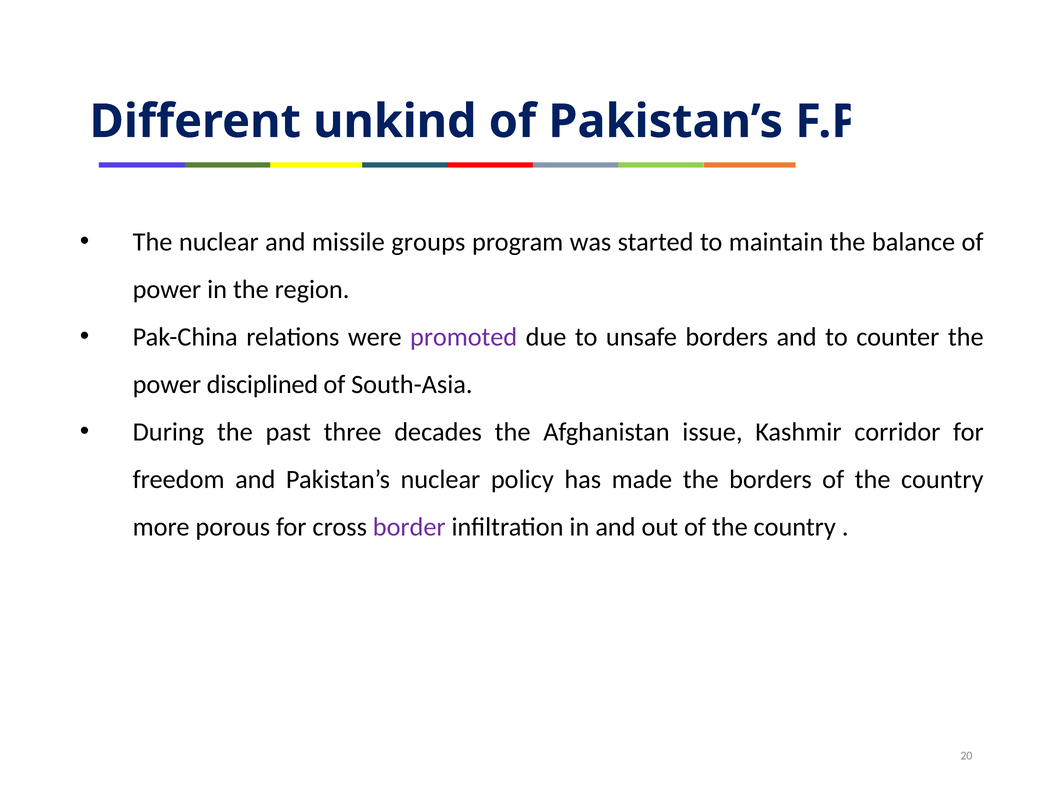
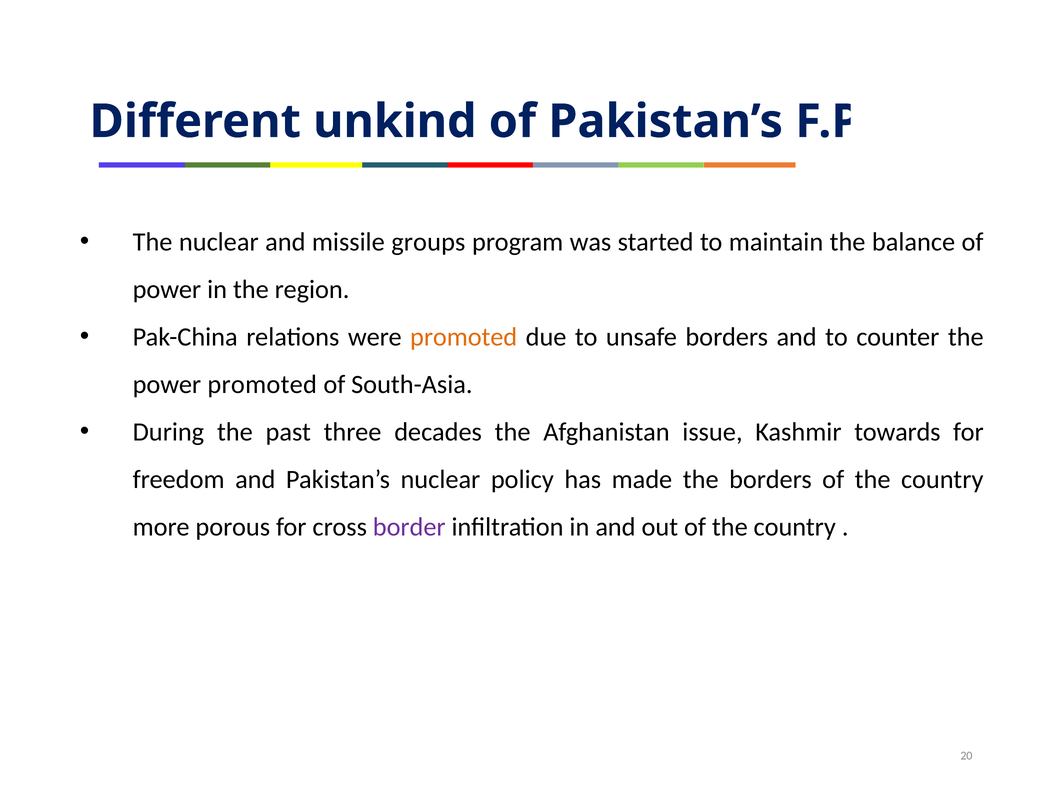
promoted colour: purple -> orange (464, 337)
power disciplined: disciplined -> promoted (262, 384)
corridor: corridor -> towards (897, 432)
